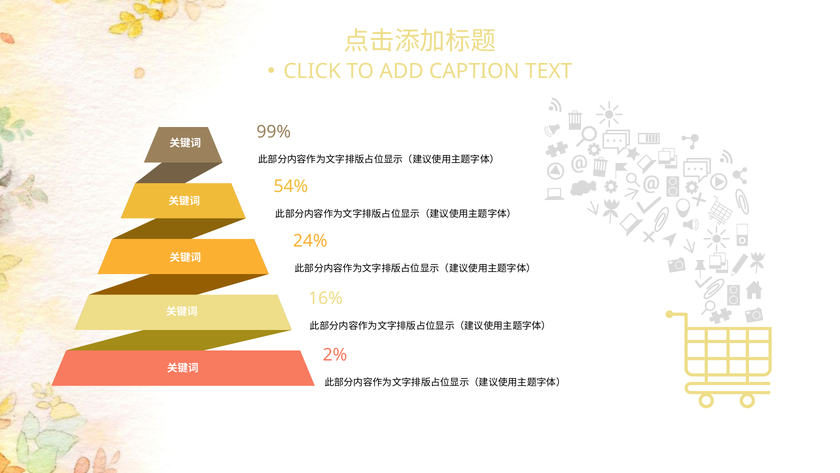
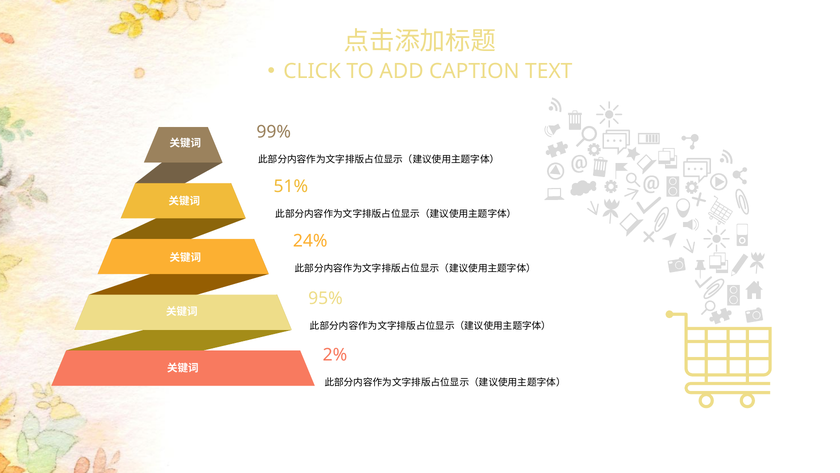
54%: 54% -> 51% (291, 186)
16%: 16% -> 95% (325, 298)
